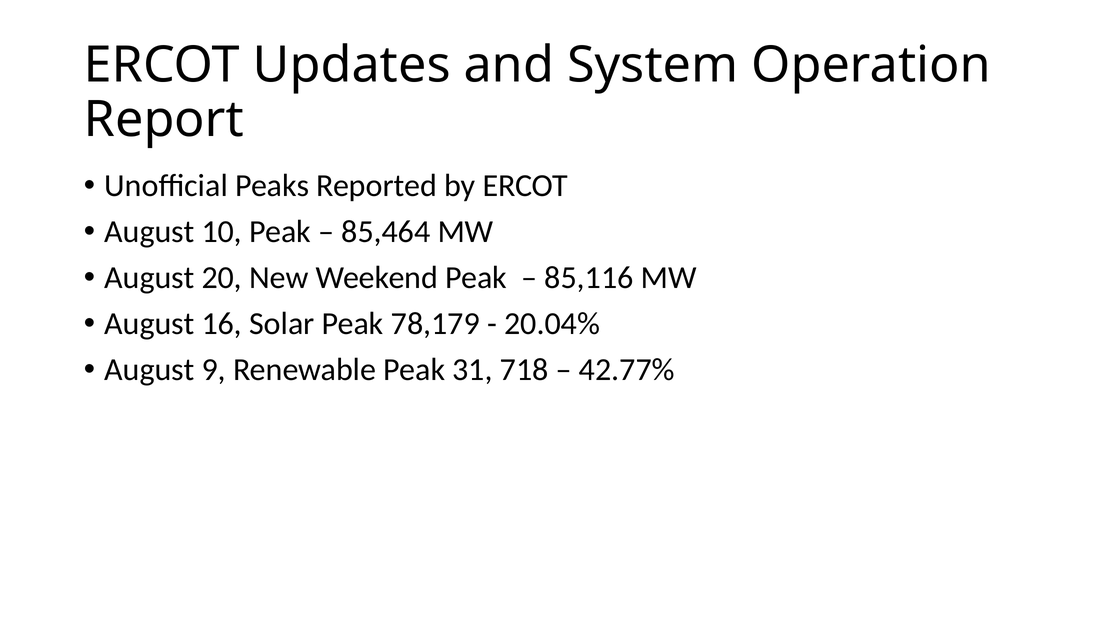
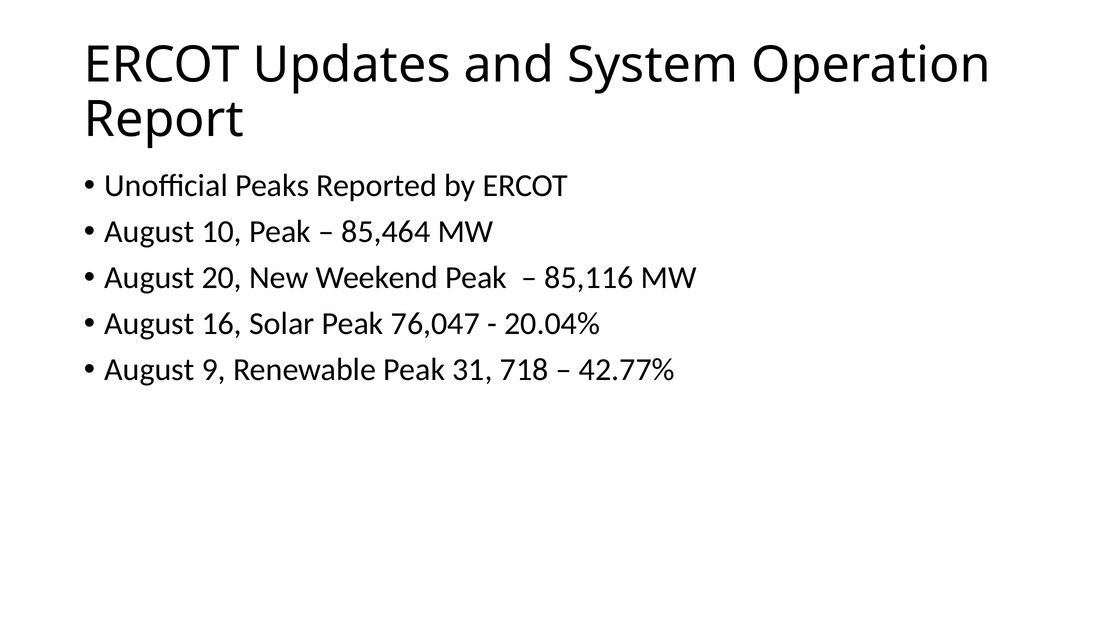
78,179: 78,179 -> 76,047 (435, 324)
